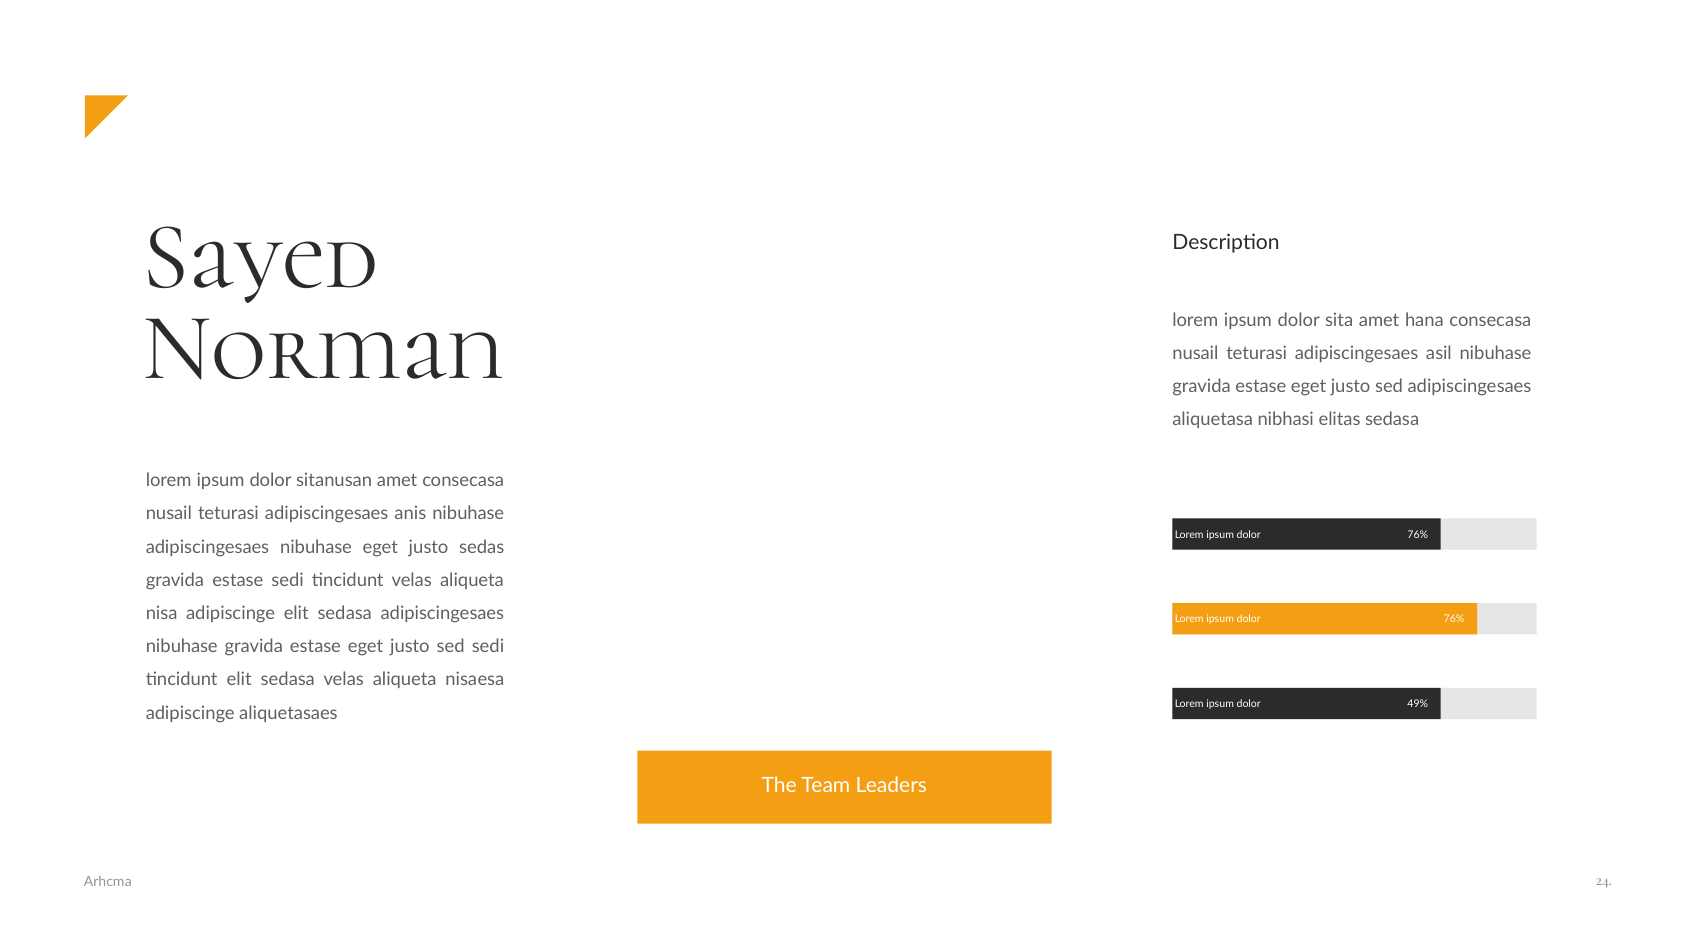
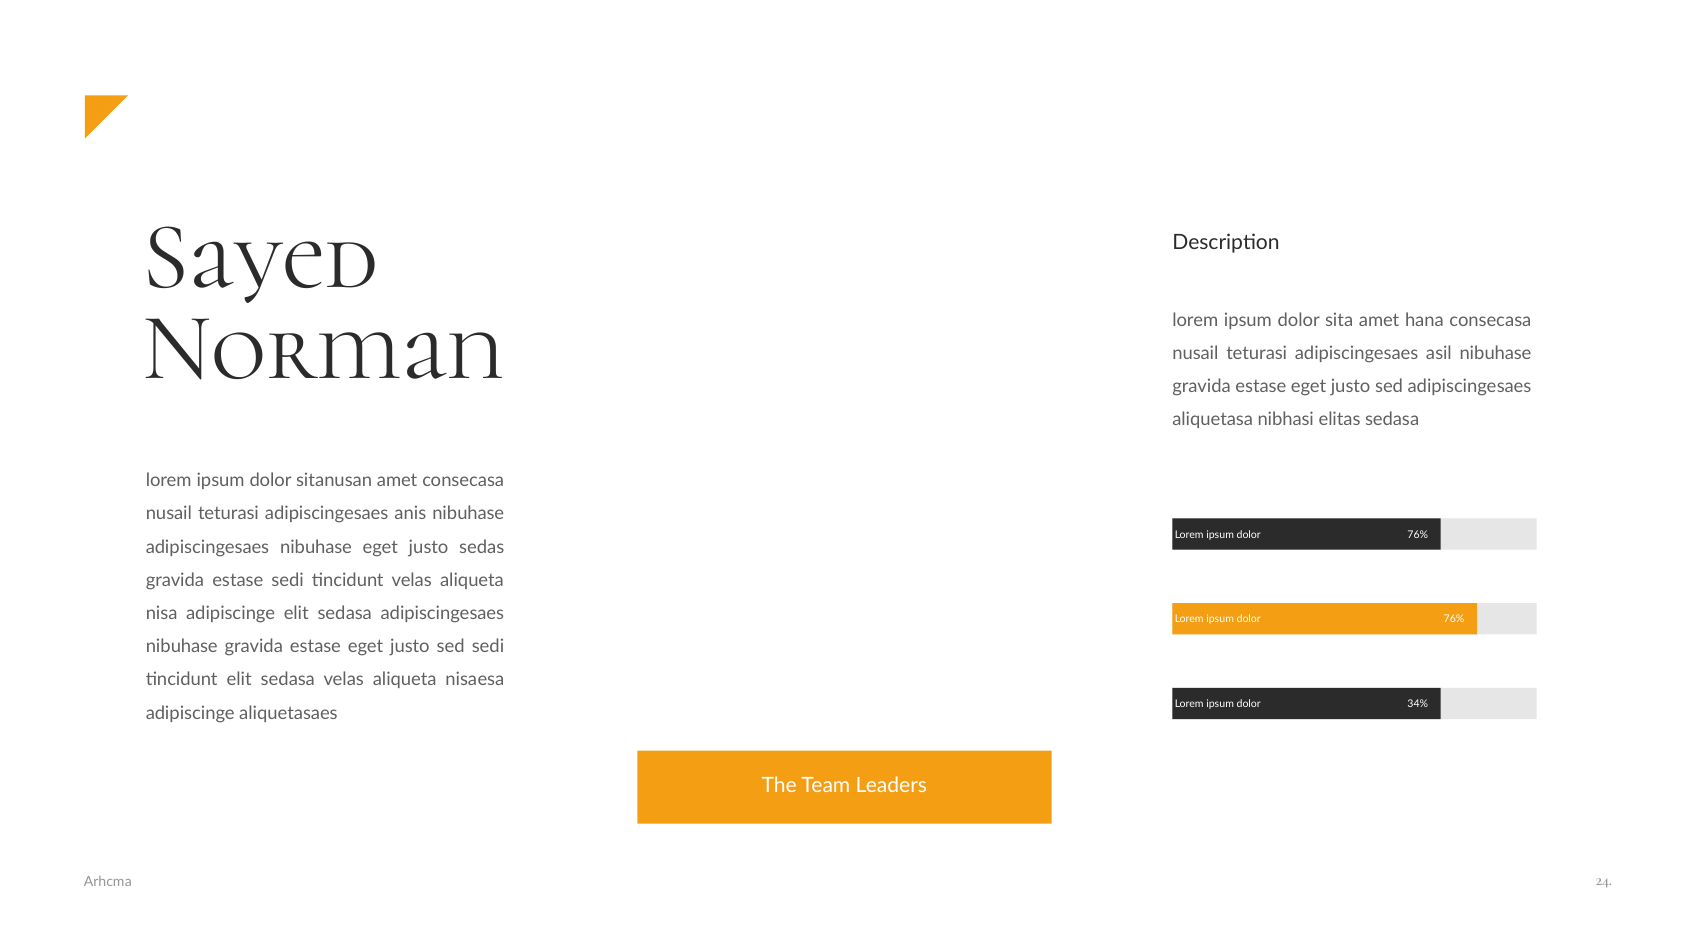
49%: 49% -> 34% (1418, 704)
